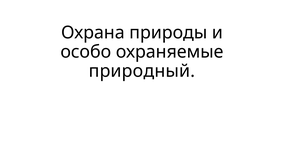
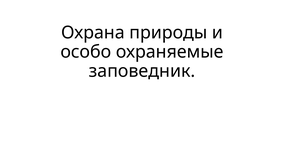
природный: природный -> заповедник (142, 71)
